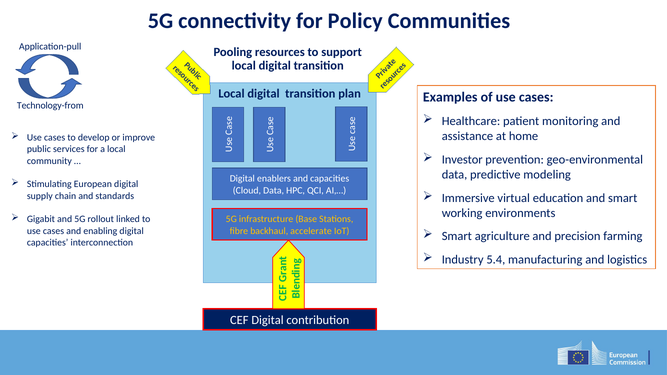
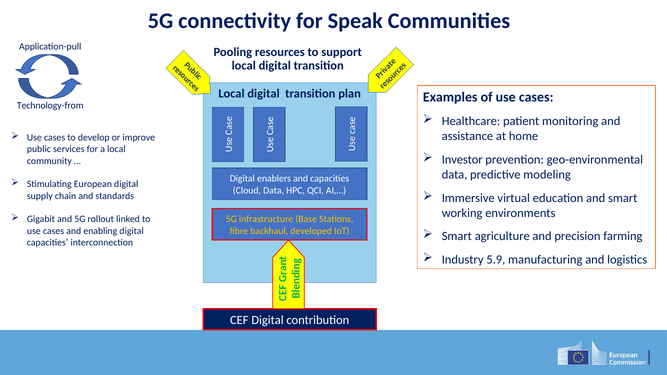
Policy: Policy -> Speak (355, 21)
accelerate: accelerate -> developed (311, 231)
5.4: 5.4 -> 5.9 (496, 260)
